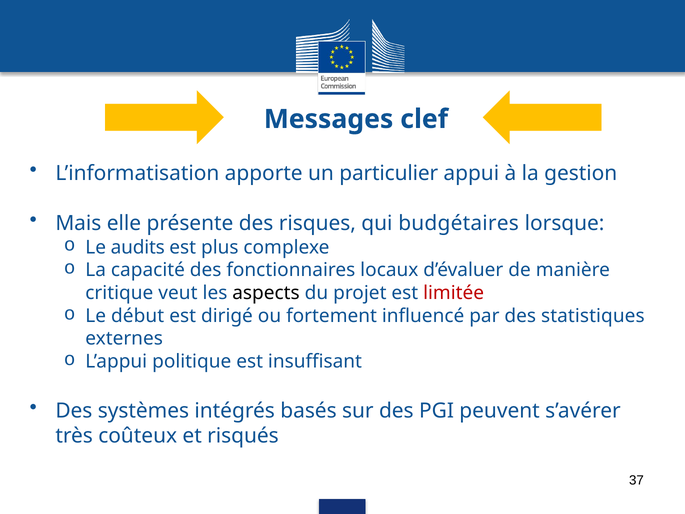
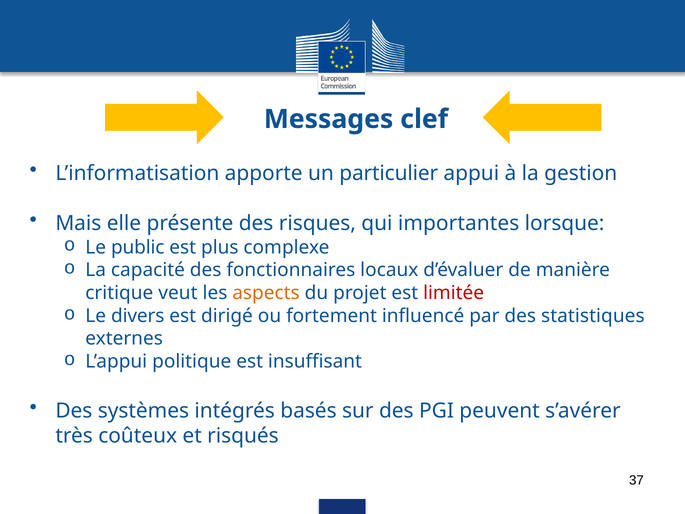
budgétaires: budgétaires -> importantes (459, 223)
audits: audits -> public (138, 247)
aspects colour: black -> orange (266, 293)
début: début -> divers (138, 316)
